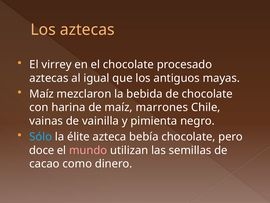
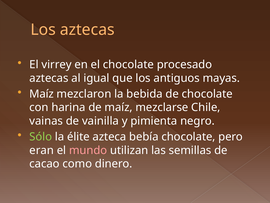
marrones: marrones -> mezclarse (162, 107)
Sólo colour: light blue -> light green (41, 136)
doce: doce -> eran (42, 150)
